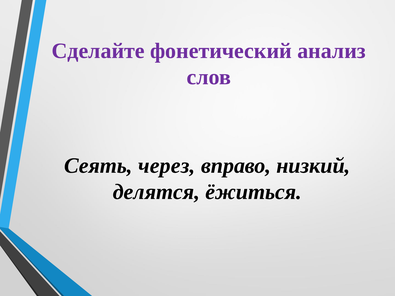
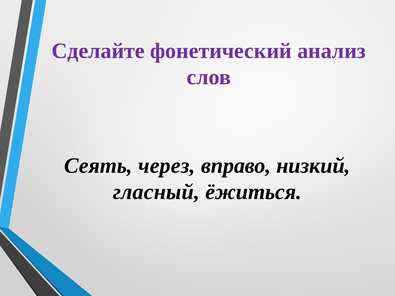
делятся: делятся -> гласный (156, 192)
